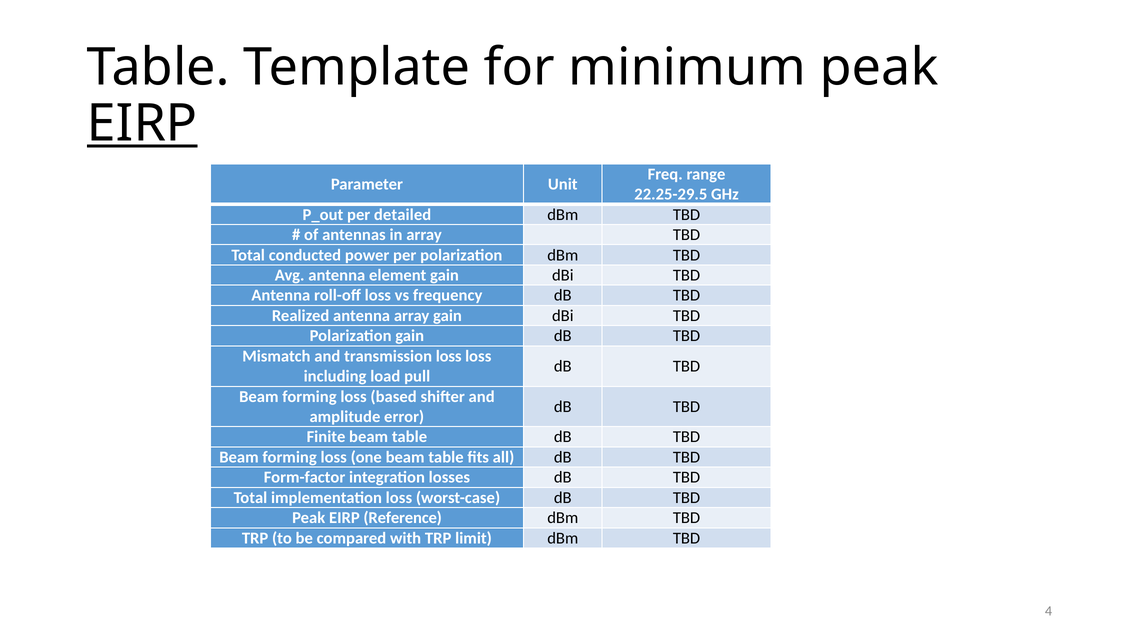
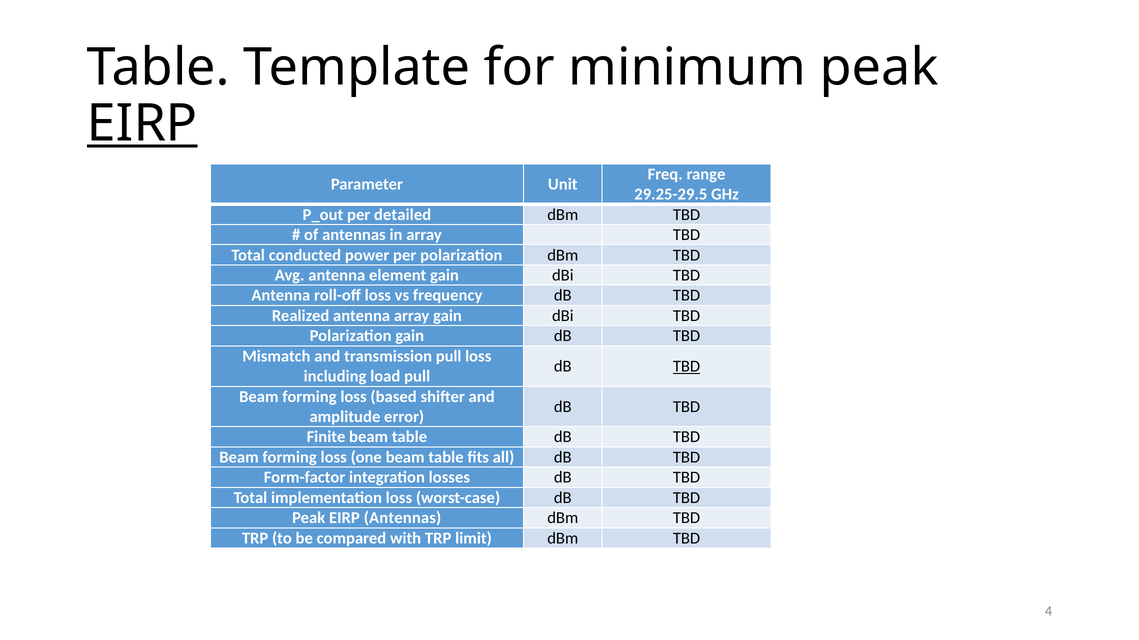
22.25-29.5: 22.25-29.5 -> 29.25-29.5 (671, 195)
transmission loss: loss -> pull (449, 357)
TBD underline: none -> present (687, 367)
EIRP Reference: Reference -> Antennas (403, 518)
